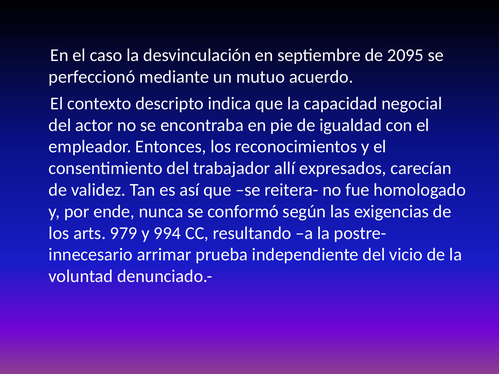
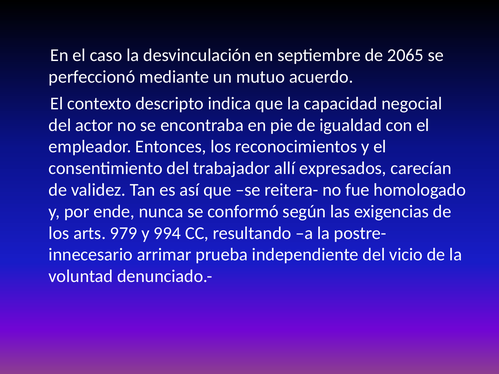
2095: 2095 -> 2065 (405, 55)
